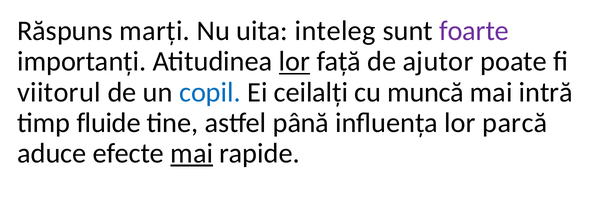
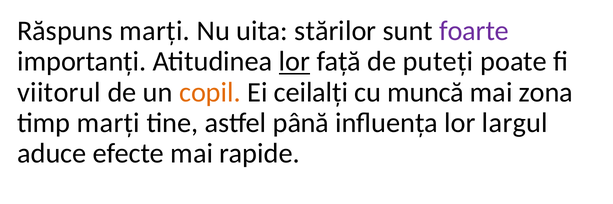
inteleg: inteleg -> stărilor (335, 31)
ajutor: ajutor -> puteți (438, 62)
copil colour: blue -> orange (210, 92)
intră: intră -> zona (546, 92)
timp fluide: fluide -> marți (108, 123)
parcă: parcă -> largul (515, 123)
mai underline: present -> none (192, 154)
